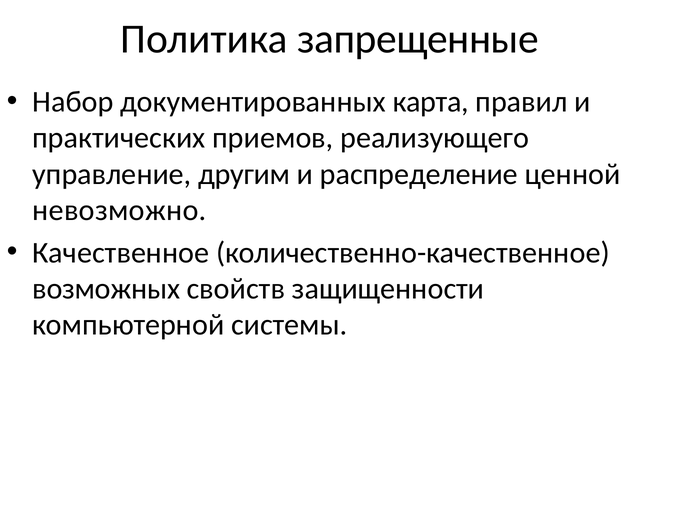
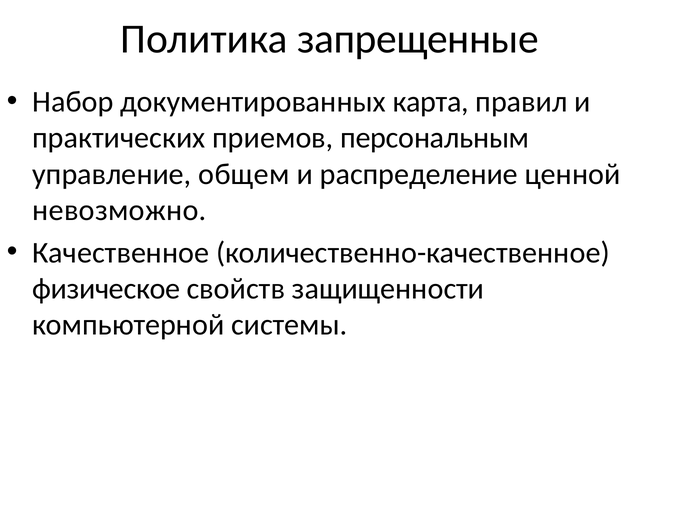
реализующего: реализующего -> персональным (435, 138)
другим: другим -> общем (244, 174)
возможных: возможных -> физическое (106, 289)
